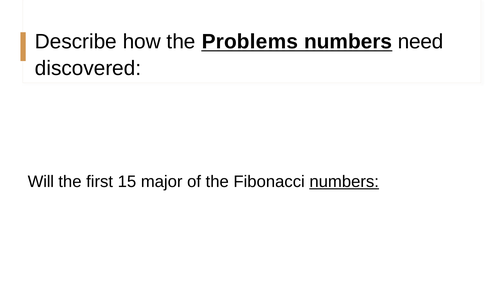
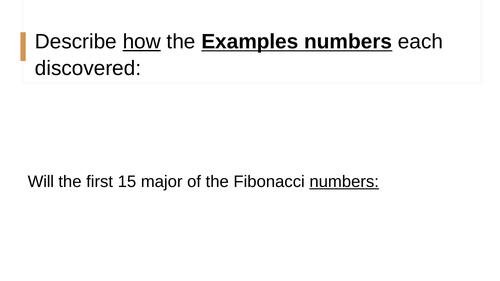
how underline: none -> present (142, 42)
Problems: Problems -> Examples (250, 42)
need: need -> each (421, 42)
